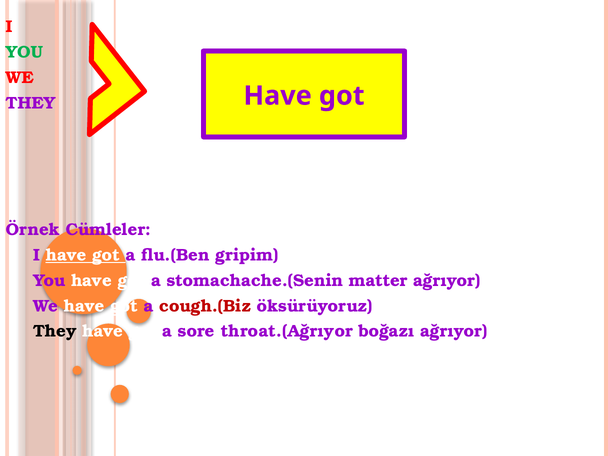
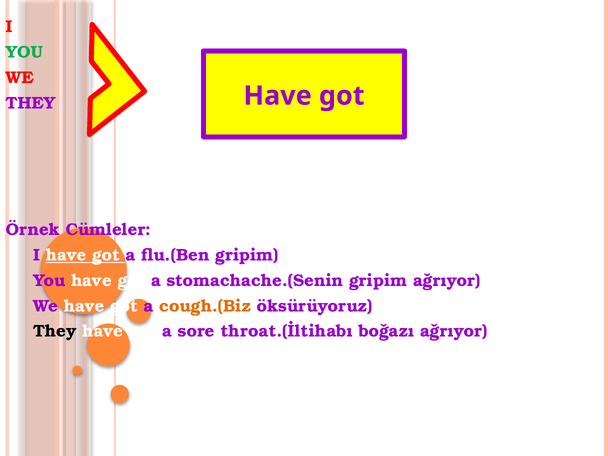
stomachache.(Senin matter: matter -> gripim (378, 281)
cough.(Biz colour: red -> orange (205, 306)
throat.(Ağrıyor: throat.(Ağrıyor -> throat.(İltihabı (287, 331)
